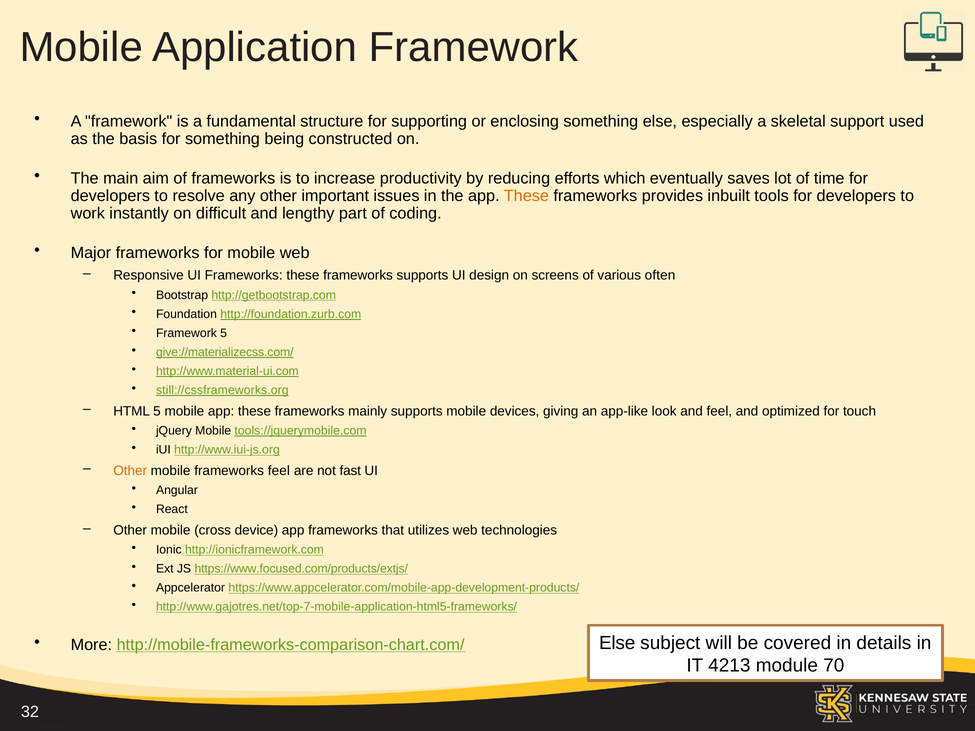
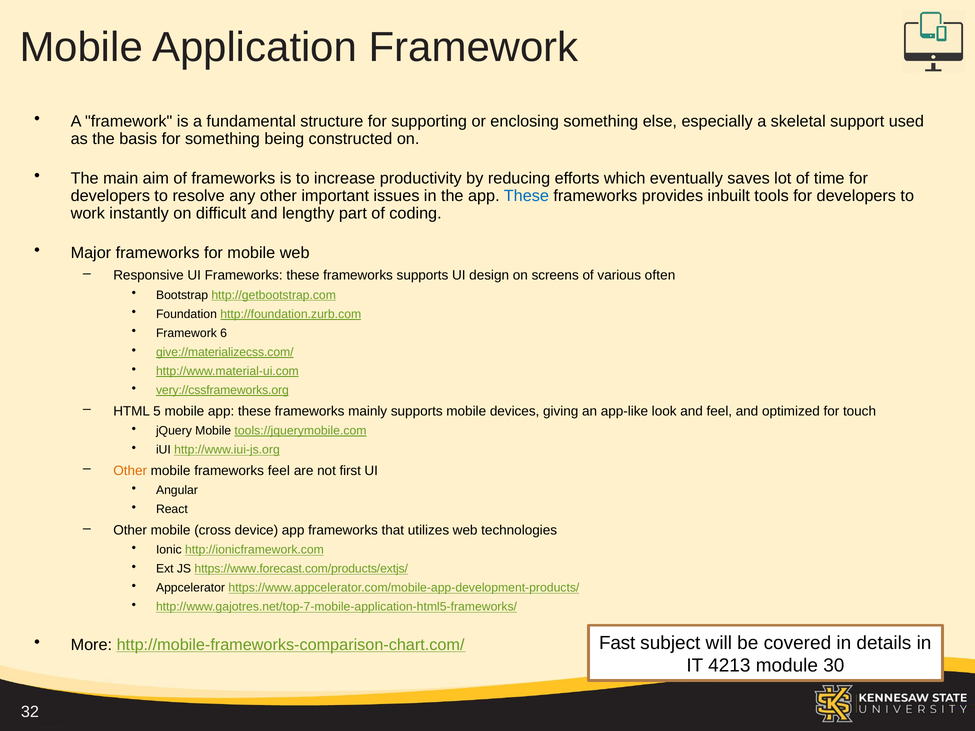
These colour: orange -> blue (526, 196)
Framework 5: 5 -> 6 (224, 333)
still://cssframeworks.org: still://cssframeworks.org -> very://cssframeworks.org (222, 390)
fast: fast -> first (350, 471)
https://www.focused.com/products/extjs/: https://www.focused.com/products/extjs/ -> https://www.forecast.com/products/extjs/ (301, 569)
http://mobile-frameworks-comparison-chart.com/ Else: Else -> Fast (617, 643)
70: 70 -> 30 (834, 666)
